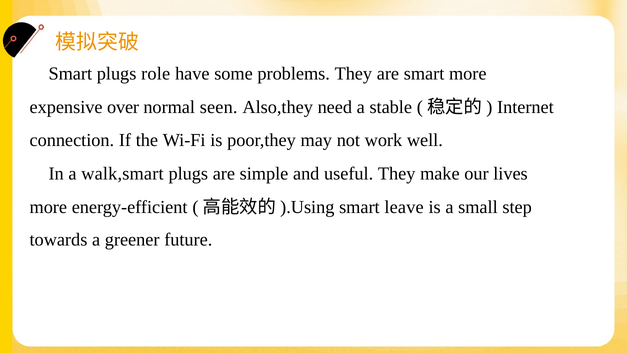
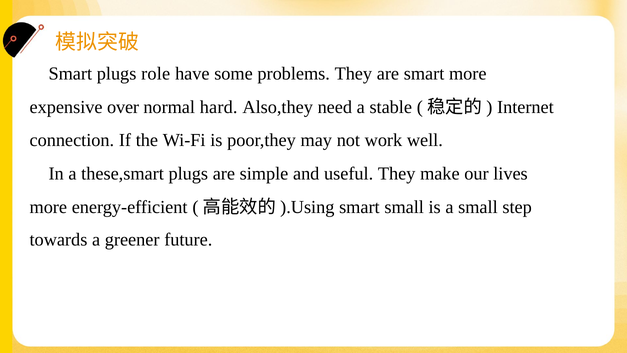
seen: seen -> hard (219, 107)
walk,smart: walk,smart -> these,smart (123, 173)
smart leave: leave -> small (404, 207)
